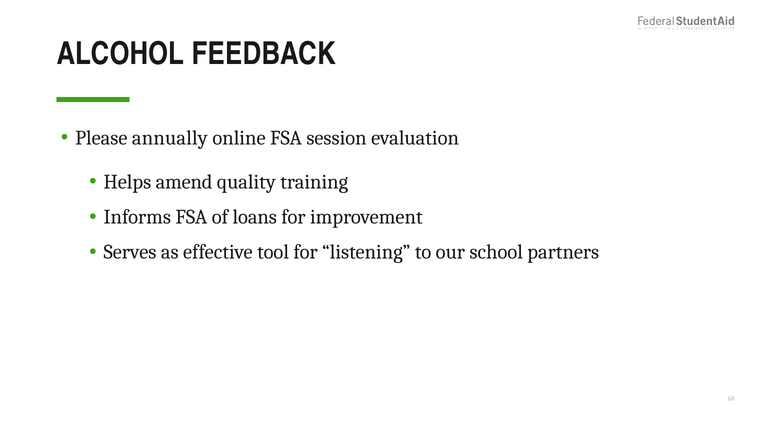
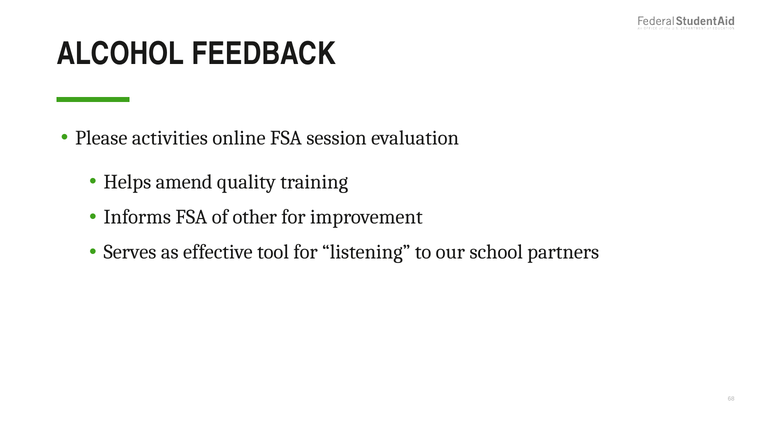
annually: annually -> activities (170, 138)
loans: loans -> other (255, 217)
